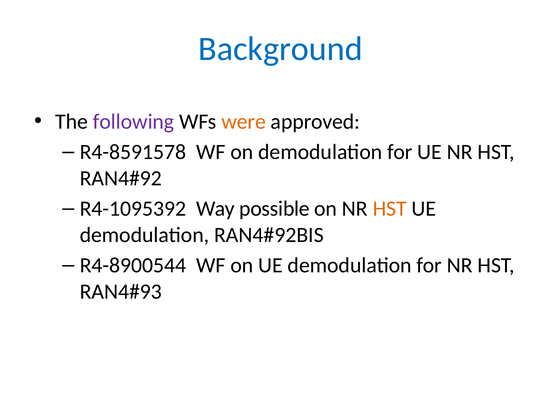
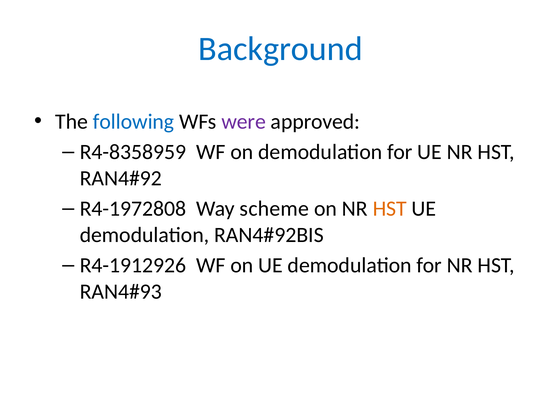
following colour: purple -> blue (134, 122)
were colour: orange -> purple (244, 122)
R4-8591578: R4-8591578 -> R4-8358959 (133, 152)
R4-1095392: R4-1095392 -> R4-1972808 (133, 209)
possible: possible -> scheme (274, 209)
R4-8900544: R4-8900544 -> R4-1912926 (133, 265)
